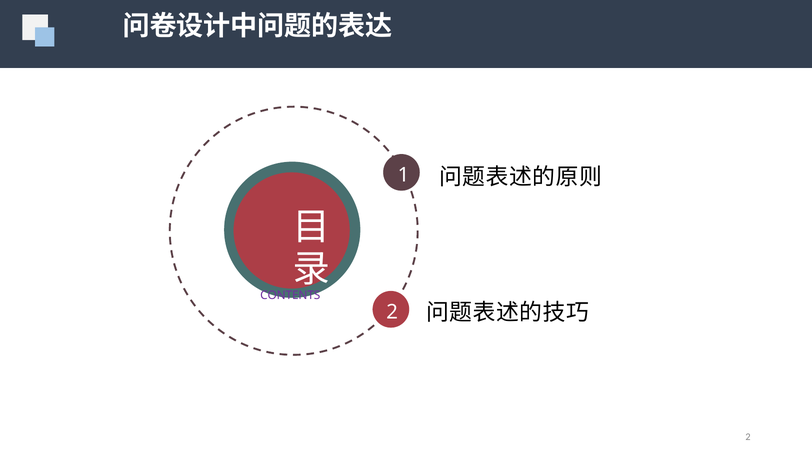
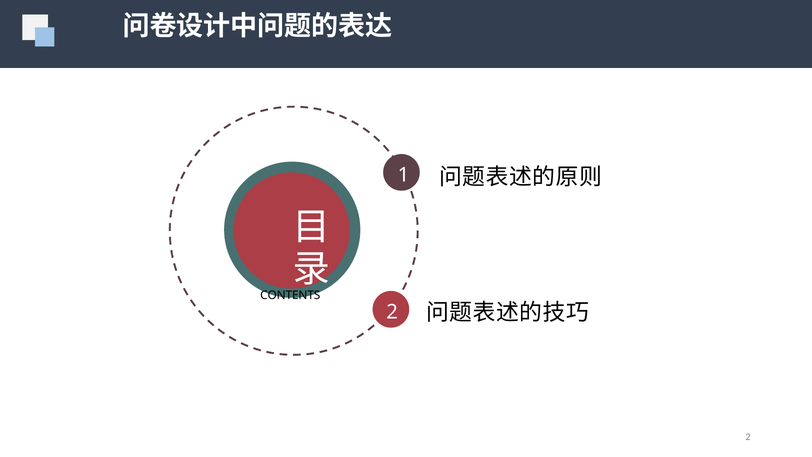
CONTENTS colour: purple -> black (290, 295)
